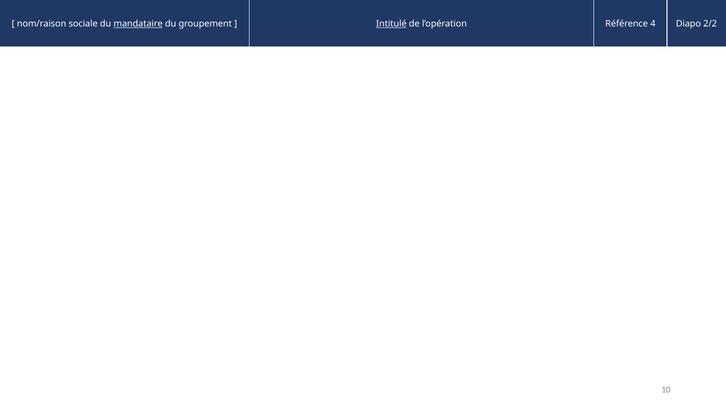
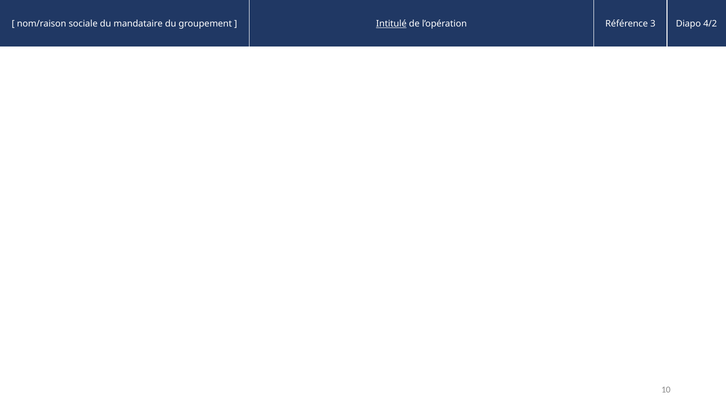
mandataire underline: present -> none (138, 24)
4: 4 -> 3 (653, 24)
2/2: 2/2 -> 4/2 (710, 24)
